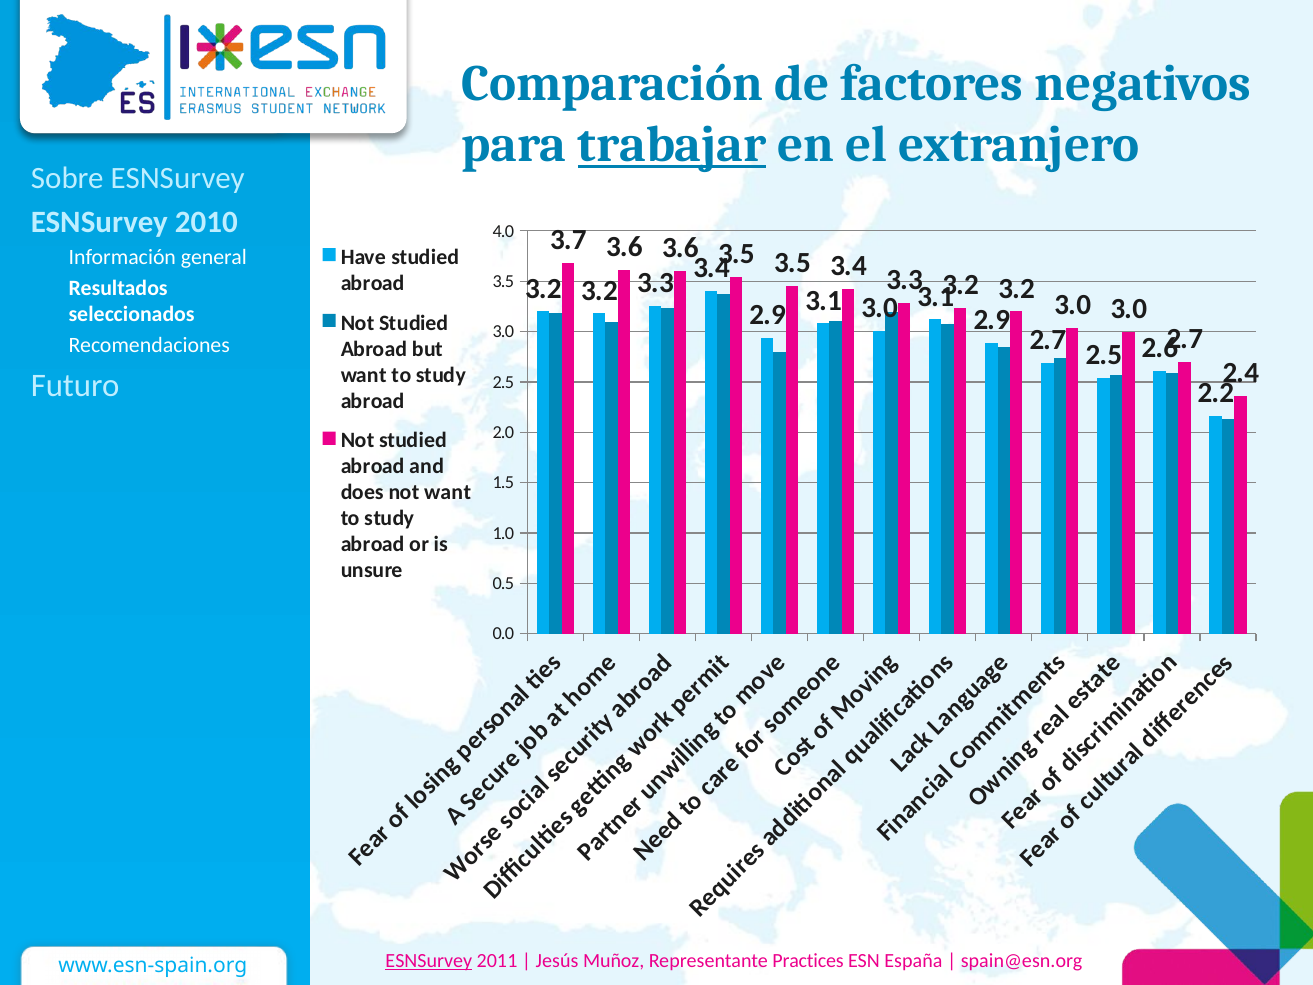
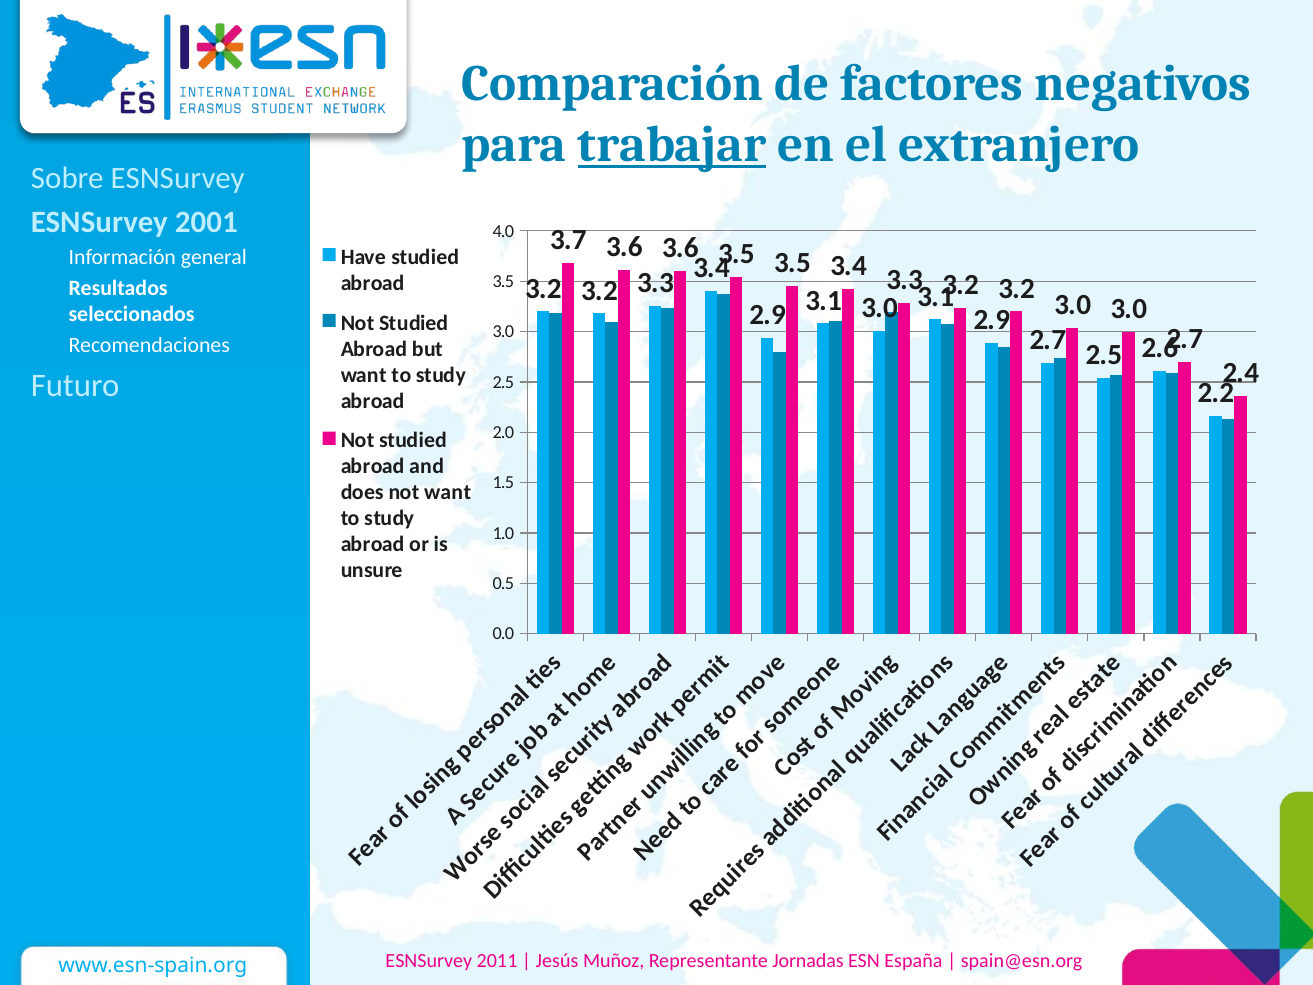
2010: 2010 -> 2001 (206, 222)
ESNSurvey underline: present -> none (429, 961)
Practices: Practices -> Jornadas (808, 961)
